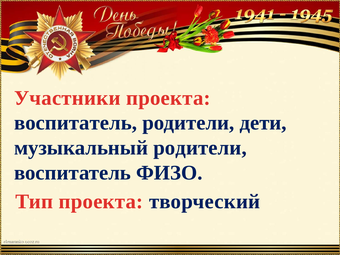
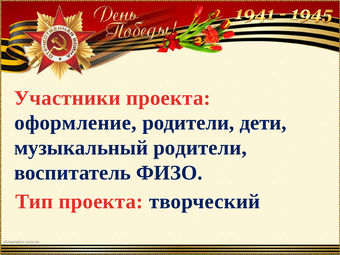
воспитатель: воспитатель -> оформление (75, 123)
